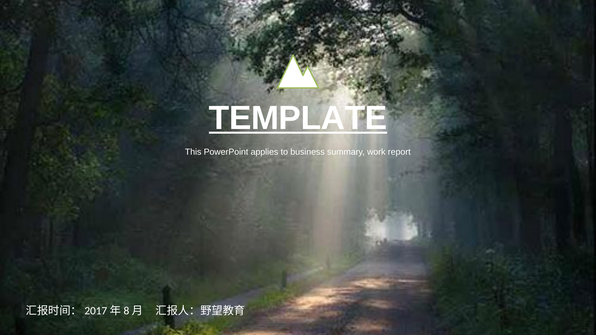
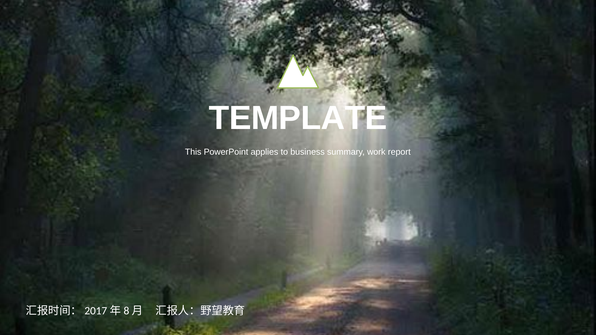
TEMPLATE underline: present -> none (298, 118)
